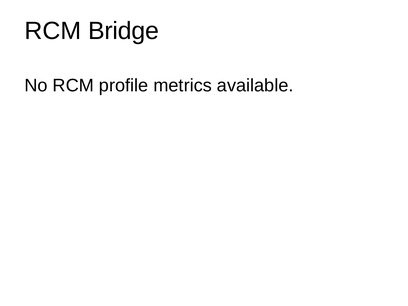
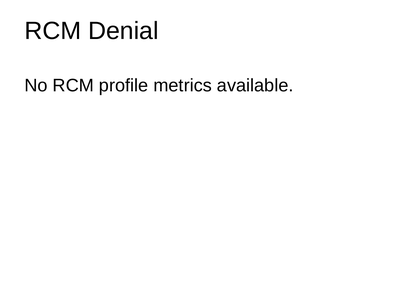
Bridge: Bridge -> Denial (123, 31)
